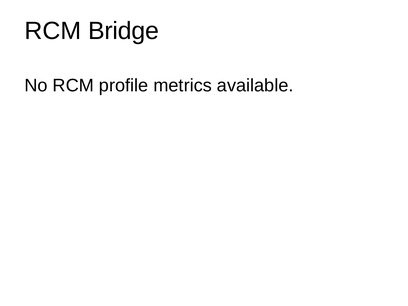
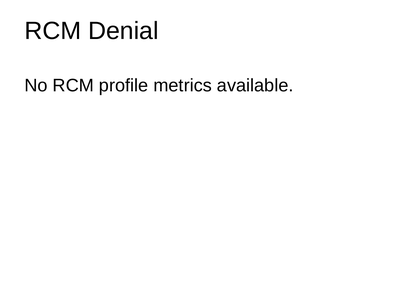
Bridge: Bridge -> Denial (123, 31)
